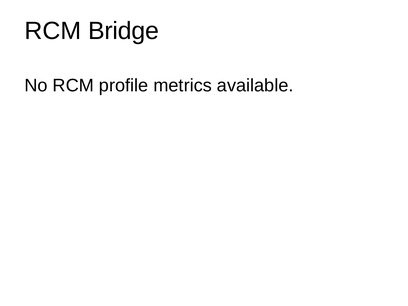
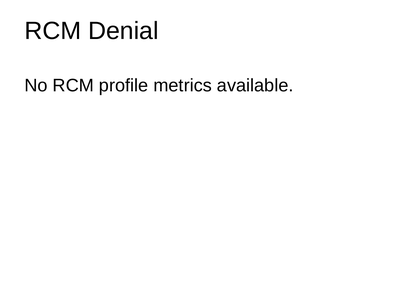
Bridge: Bridge -> Denial (123, 31)
